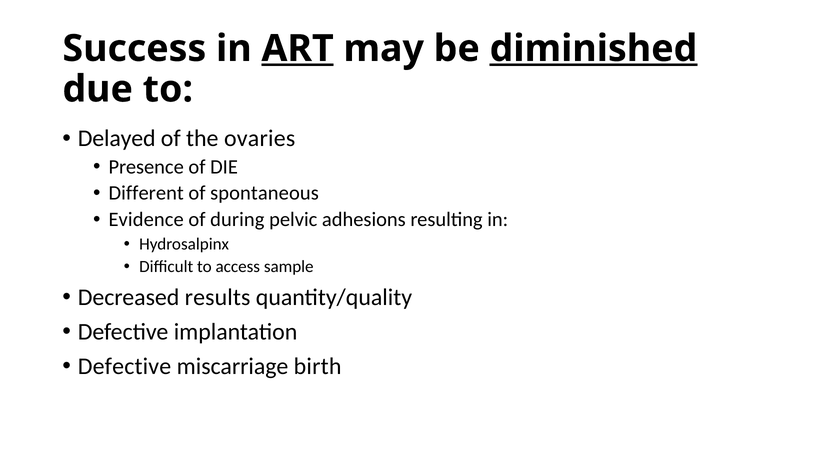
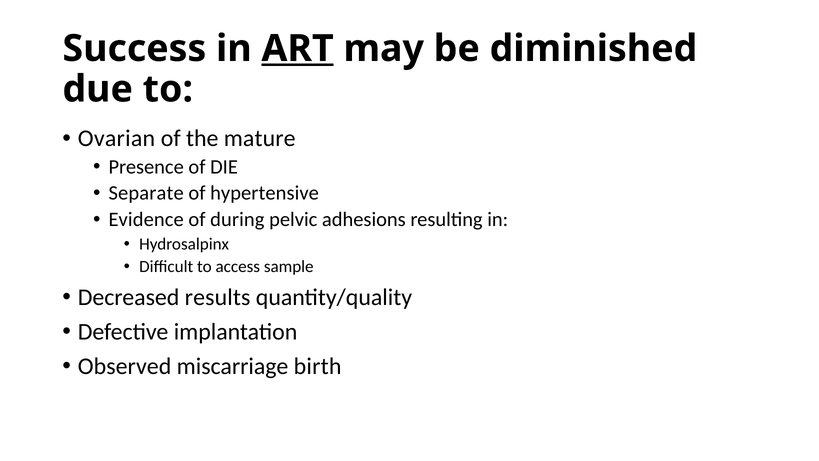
diminished underline: present -> none (593, 49)
Delayed: Delayed -> Ovarian (116, 138)
ovaries: ovaries -> mature (260, 138)
Different: Different -> Separate (146, 193)
spontaneous: spontaneous -> hypertensive (265, 193)
Defective: Defective -> Observed (125, 366)
